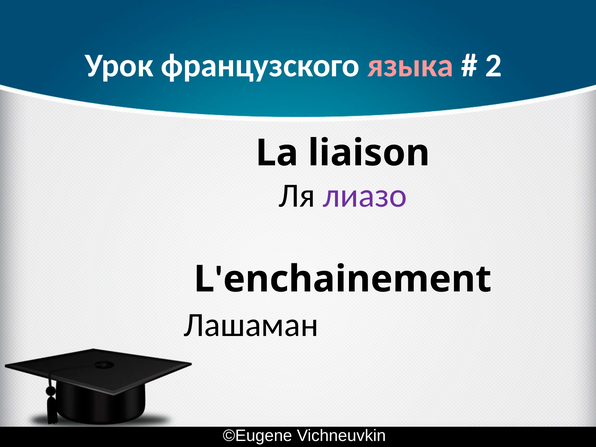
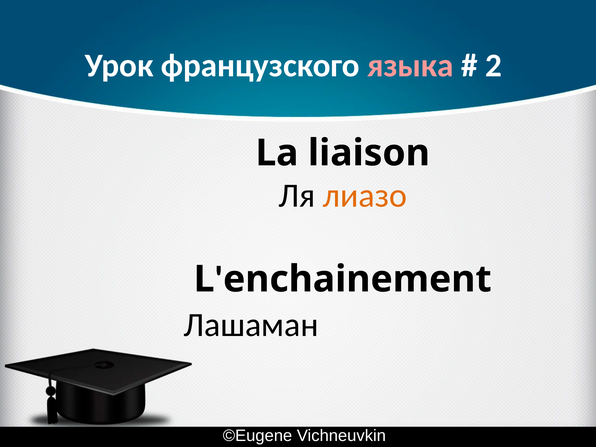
лиазо colour: purple -> orange (365, 196)
